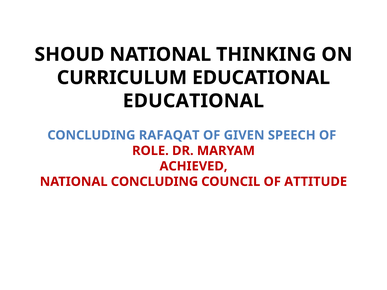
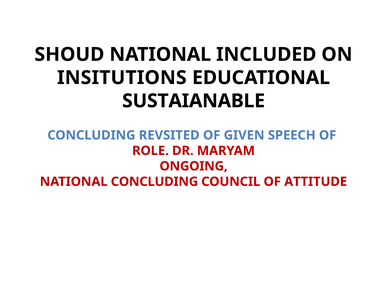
THINKING: THINKING -> INCLUDED (266, 55)
CURRICULUM: CURRICULUM -> INSITUTIONS (122, 78)
EDUCATIONAL: EDUCATIONAL -> SUSTAIANABLE (194, 101)
RAFAQAT: RAFAQAT -> REVSITED (169, 135)
ACHIEVED: ACHIEVED -> ONGOING (194, 166)
